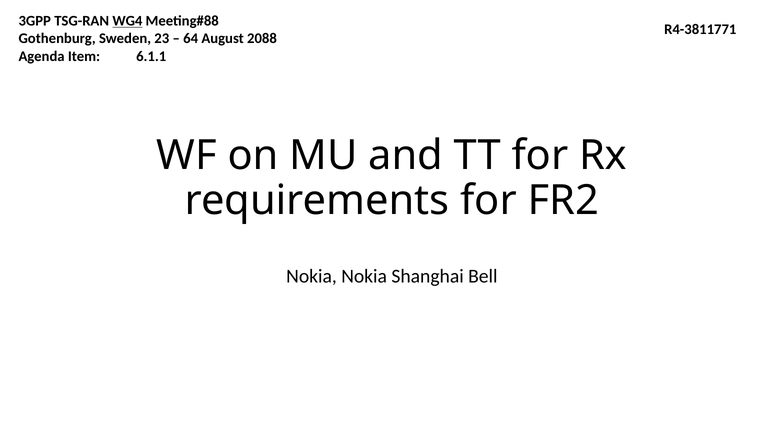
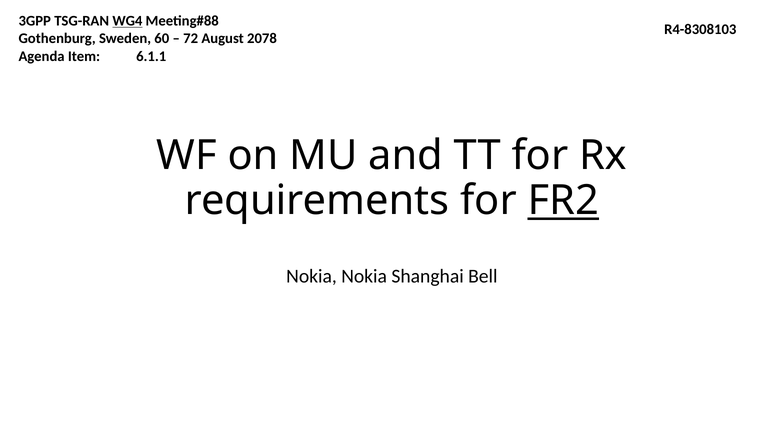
R4-3811771: R4-3811771 -> R4-8308103 (700, 29)
23: 23 -> 60 (162, 39)
64: 64 -> 72 (191, 39)
2088: 2088 -> 2078 (262, 39)
FR2 underline: none -> present (563, 201)
